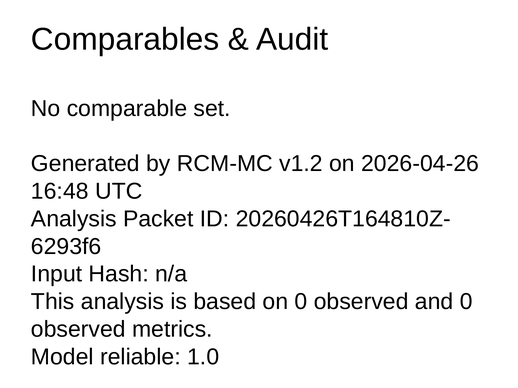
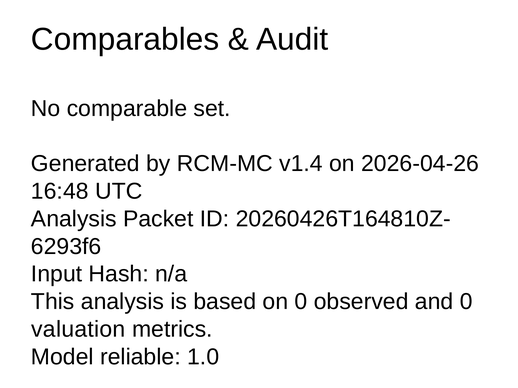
v1.2: v1.2 -> v1.4 (301, 164)
observed: observed -> valuation (78, 330)
